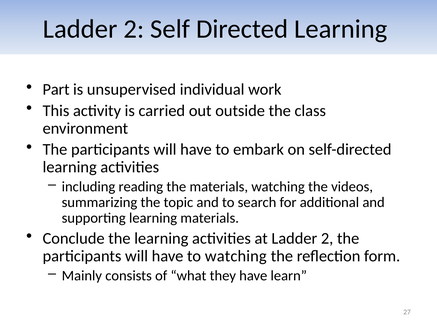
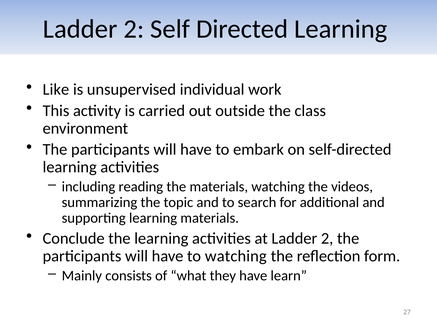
Part: Part -> Like (56, 90)
